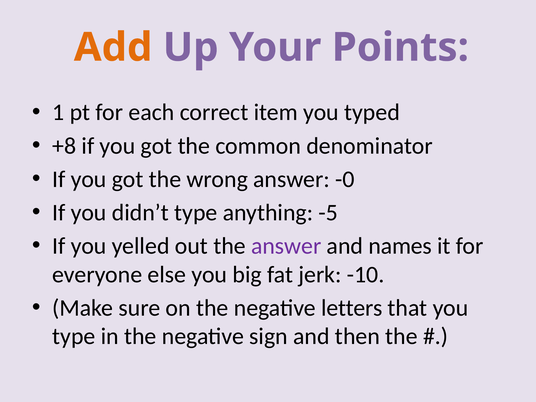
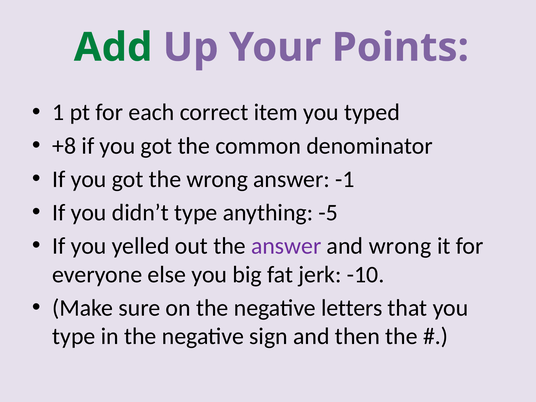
Add colour: orange -> green (113, 47)
-0: -0 -> -1 (345, 179)
and names: names -> wrong (400, 246)
